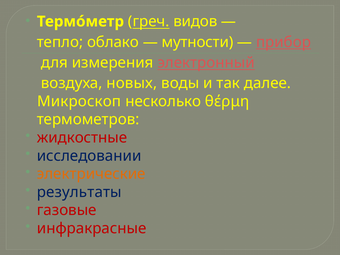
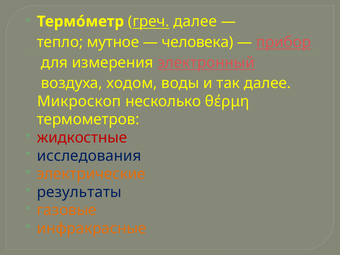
греч видов: видов -> далее (195, 21)
облако: облако -> мутное (113, 42)
мутности: мутности -> человека (197, 42)
новых: новых -> ходом (132, 83)
исследовании: исследовании -> исследования (89, 156)
газовые colour: red -> orange (67, 210)
инфракрасные colour: red -> orange (92, 228)
